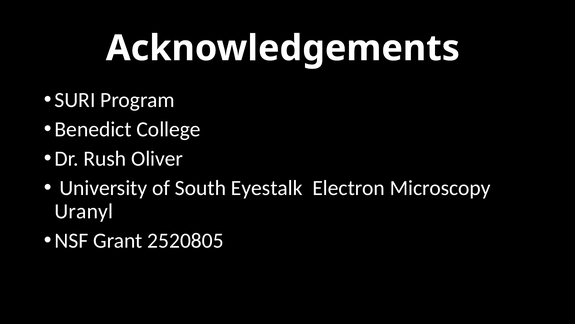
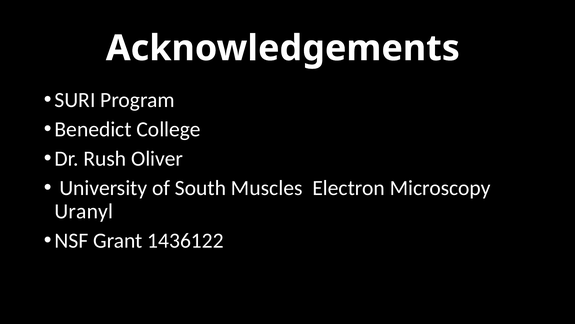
Eyestalk: Eyestalk -> Muscles (267, 188)
2520805: 2520805 -> 1436122 (186, 240)
